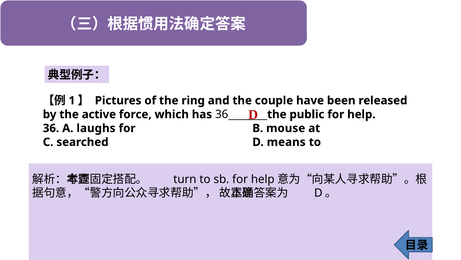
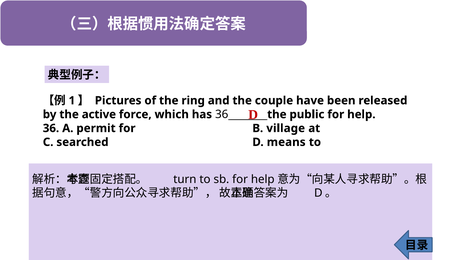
laughs: laughs -> permit (96, 128)
mouse: mouse -> village (286, 128)
